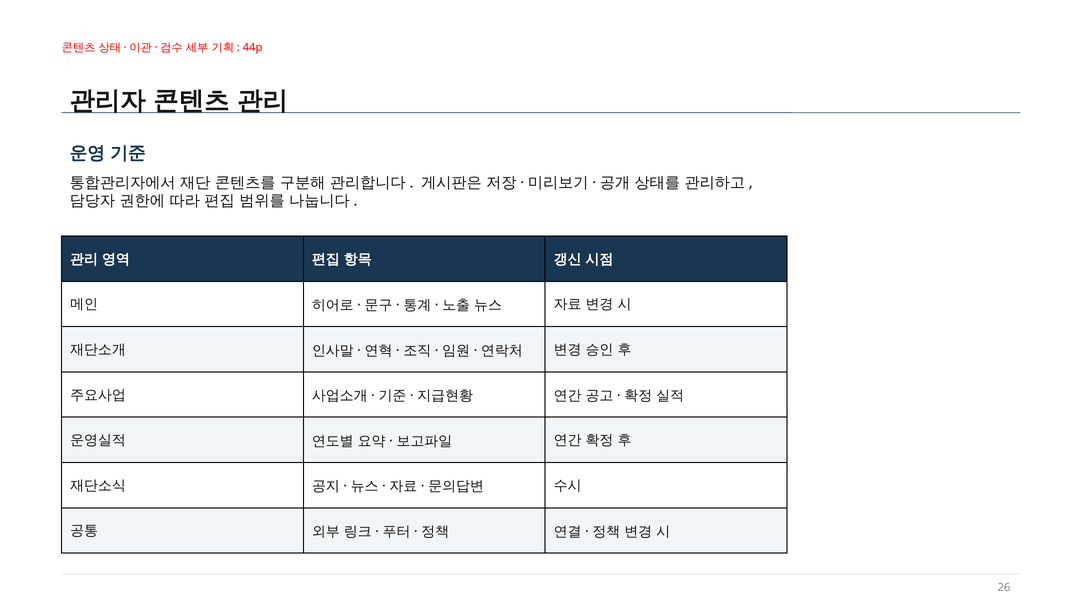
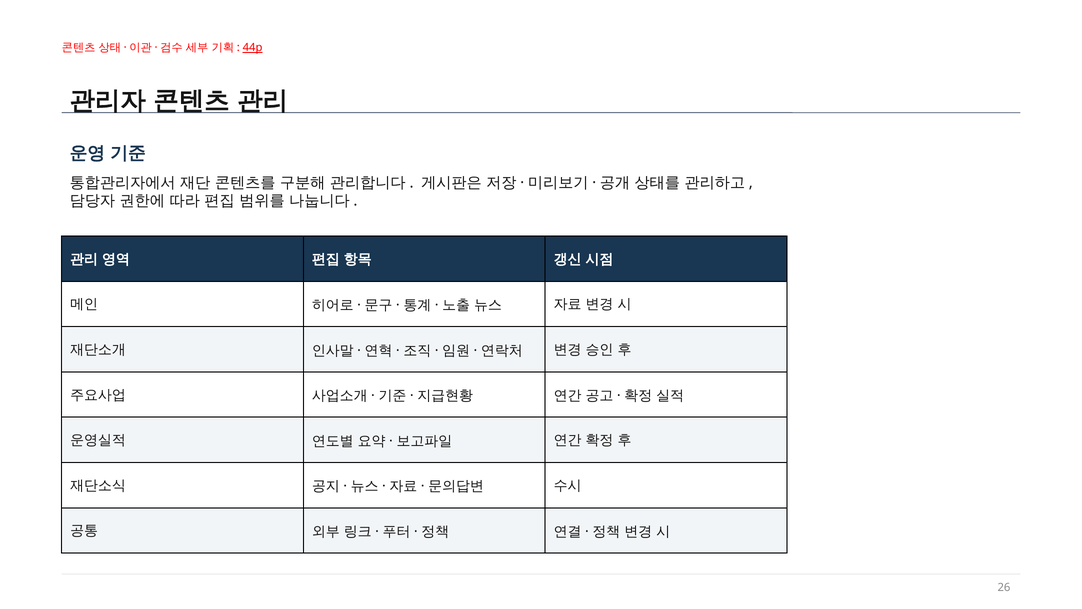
44p underline: none -> present (253, 48)
